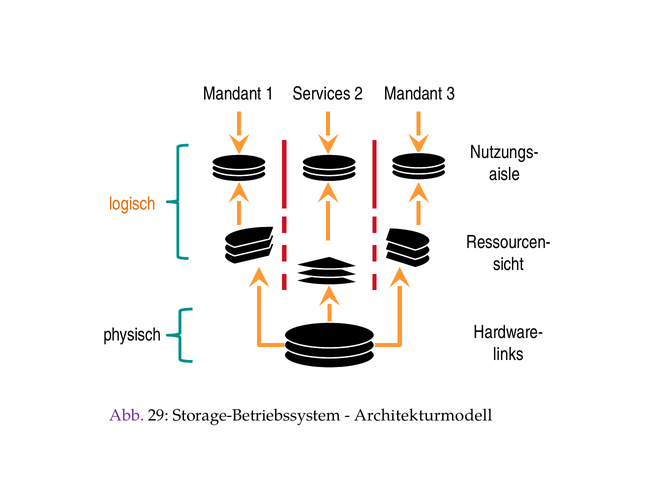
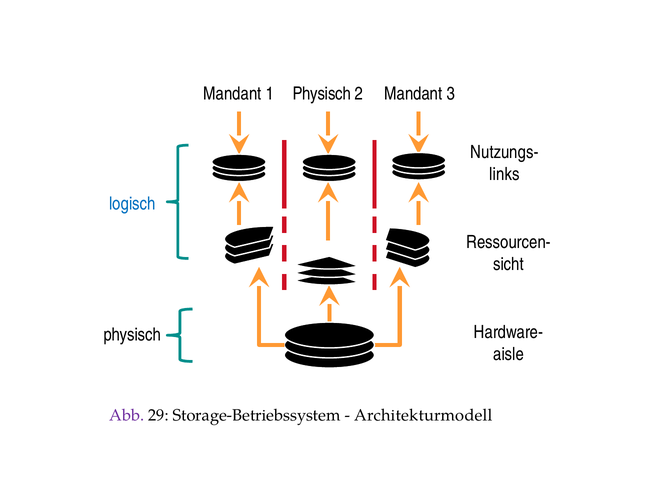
1 Services: Services -> Physisch (322, 94)
aisle: aisle -> links (504, 174)
logisch colour: orange -> blue (132, 204)
links: links -> aisle (509, 354)
